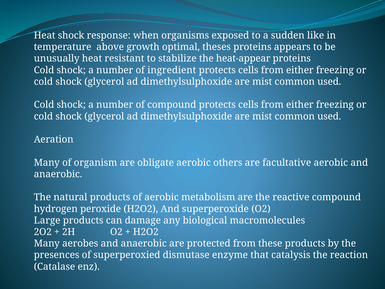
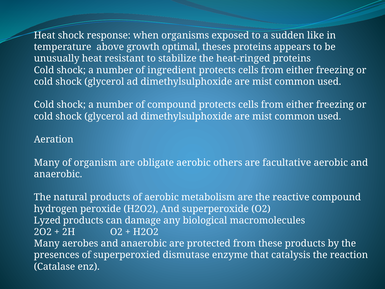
heat-appear: heat-appear -> heat-ringed (243, 58)
Large: Large -> Lyzed (47, 220)
